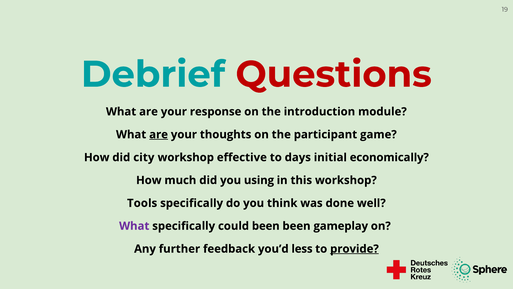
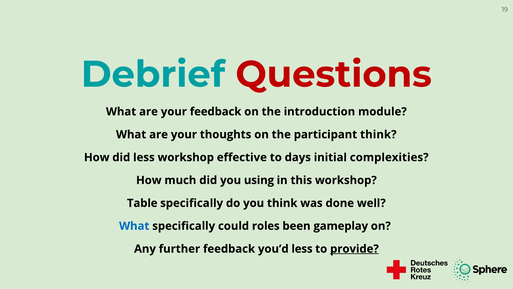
your response: response -> feedback (216, 111)
are underline: present -> none (159, 134)
participant game: game -> think (378, 134)
did city: city -> less (144, 157)
economically: economically -> complexities (389, 157)
Tools: Tools -> Table (142, 203)
What colour: purple -> blue (134, 226)
could been: been -> roles (266, 226)
